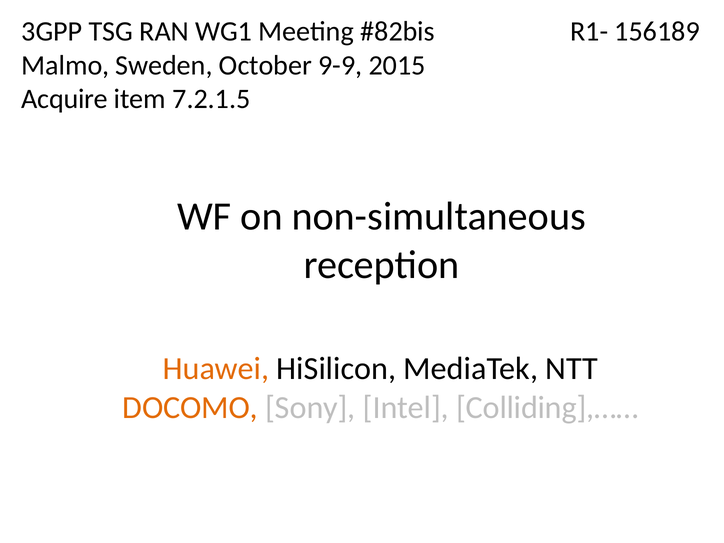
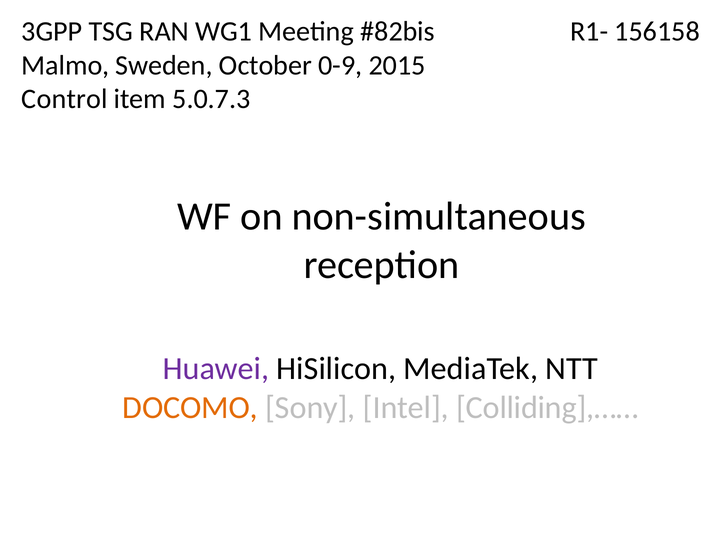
156189: 156189 -> 156158 (657, 32)
9-9: 9-9 -> 0-9 (340, 65)
Acquire: Acquire -> Control (64, 99)
7.2.1.5: 7.2.1.5 -> 5.0.7.3 (211, 99)
Huawei colour: orange -> purple (216, 369)
